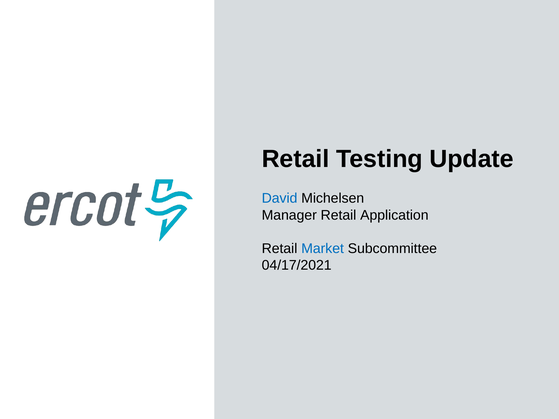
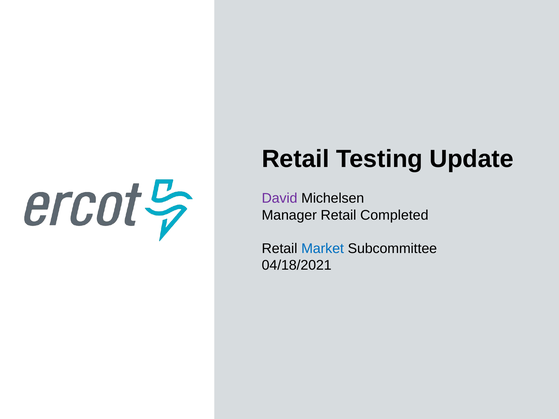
David colour: blue -> purple (280, 198)
Application: Application -> Completed (394, 215)
04/17/2021: 04/17/2021 -> 04/18/2021 (297, 266)
